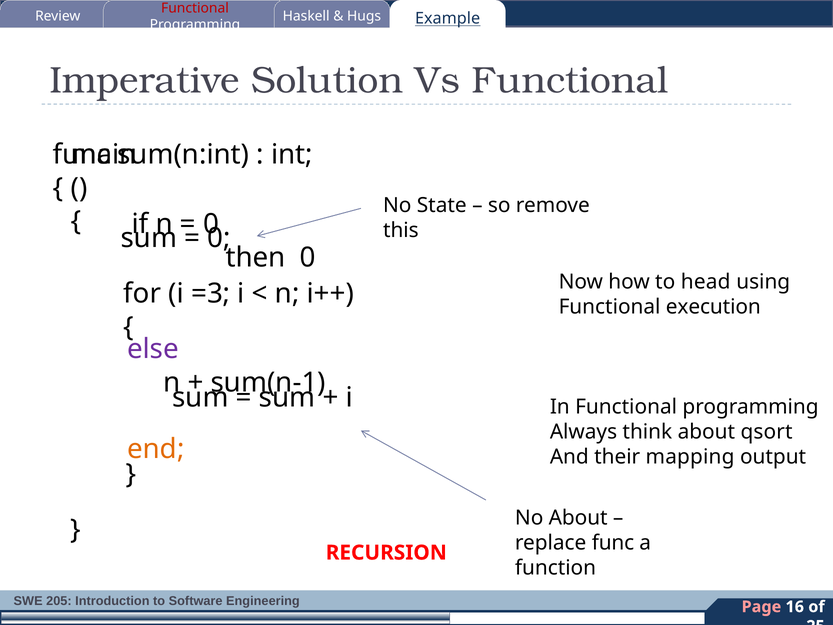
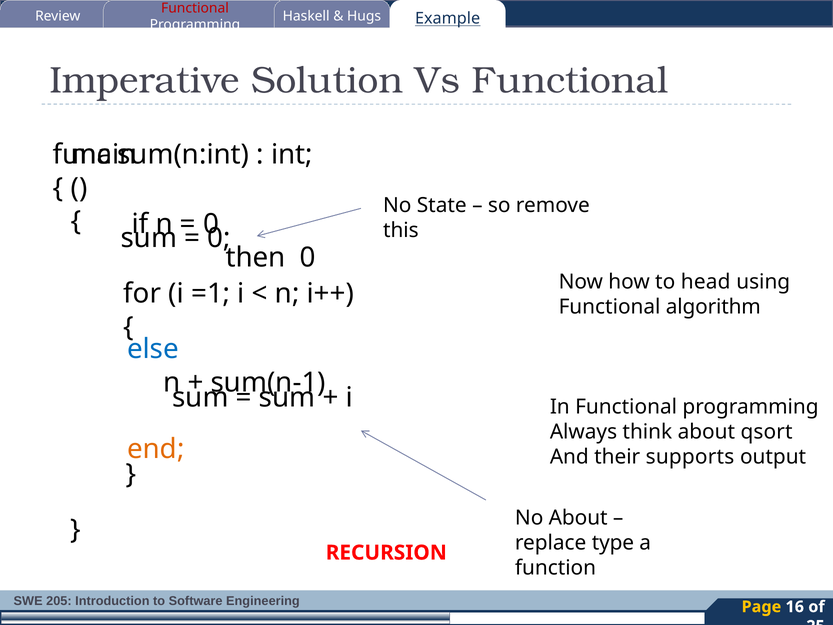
=3: =3 -> =1 (211, 293)
execution: execution -> algorithm (713, 307)
else colour: purple -> blue (153, 349)
mapping: mapping -> supports (690, 457)
replace func: func -> type (613, 543)
Page colour: pink -> yellow (761, 607)
